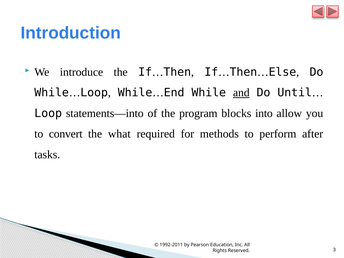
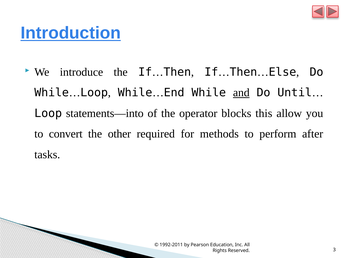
Introduction underline: none -> present (71, 33)
program: program -> operator (198, 113)
into: into -> this (264, 113)
what: what -> other (119, 134)
